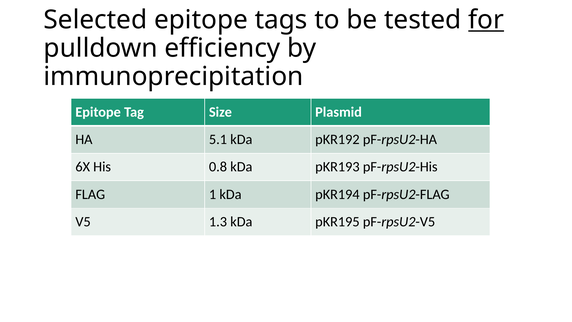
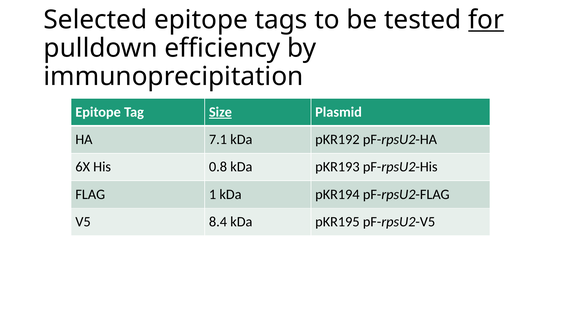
Size underline: none -> present (220, 112)
5.1: 5.1 -> 7.1 (218, 139)
1.3: 1.3 -> 8.4 (218, 222)
